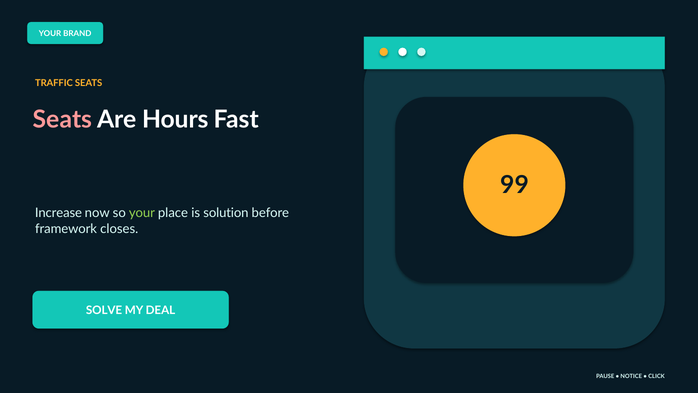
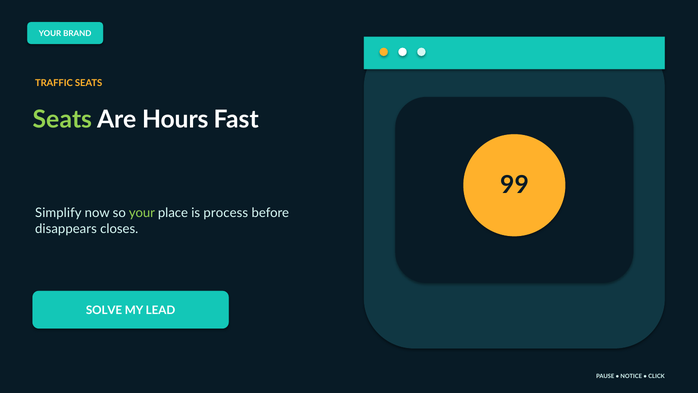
Seats colour: pink -> light green (63, 120)
Increase: Increase -> Simplify (58, 213)
solution: solution -> process (226, 213)
framework: framework -> disappears (66, 229)
DEAL: DEAL -> LEAD (160, 310)
